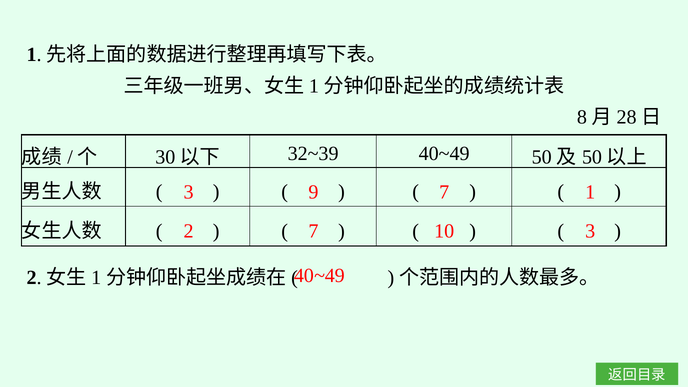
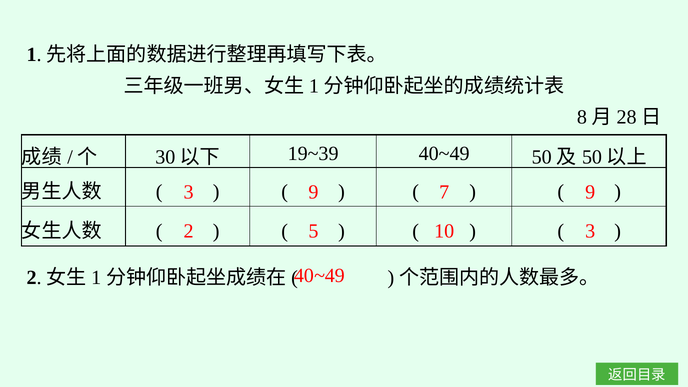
32~39: 32~39 -> 19~39 (313, 153)
7 1: 1 -> 9 (590, 192)
2 7: 7 -> 5 (313, 231)
